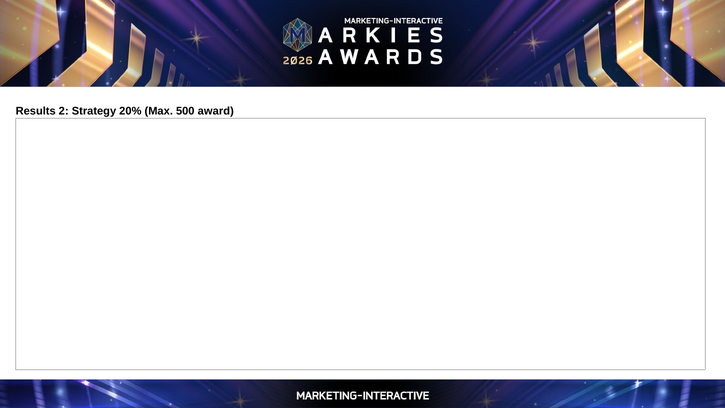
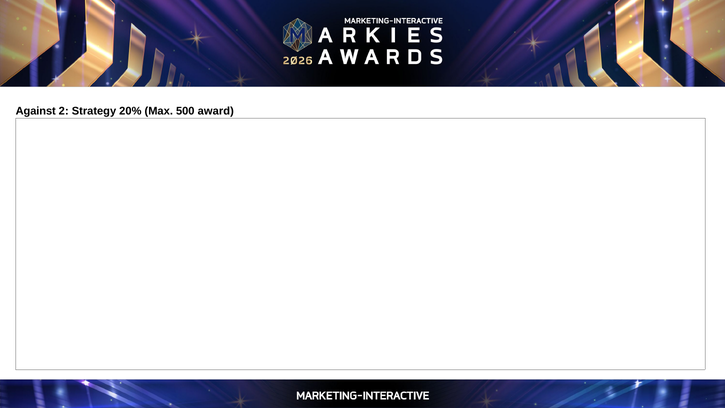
Results: Results -> Against (36, 111)
